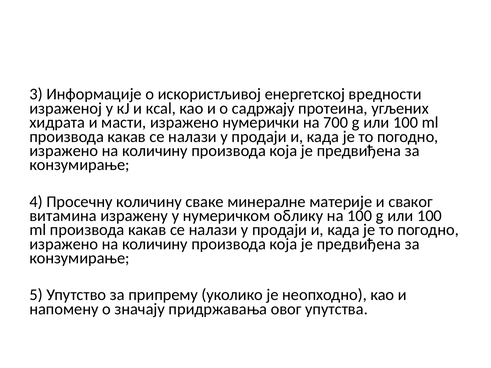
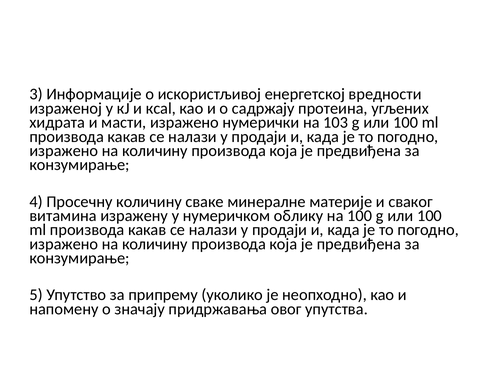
700: 700 -> 103 (336, 123)
